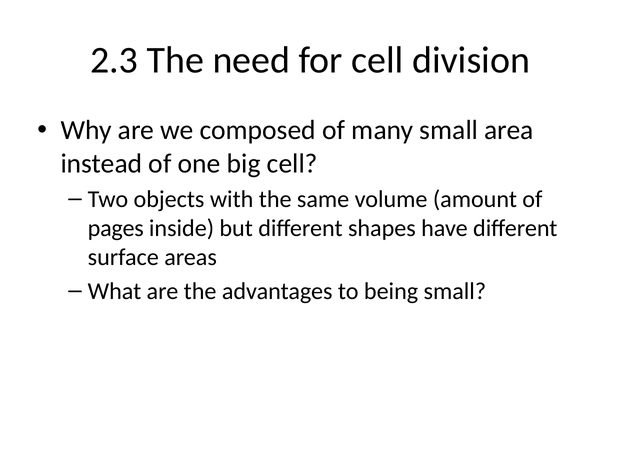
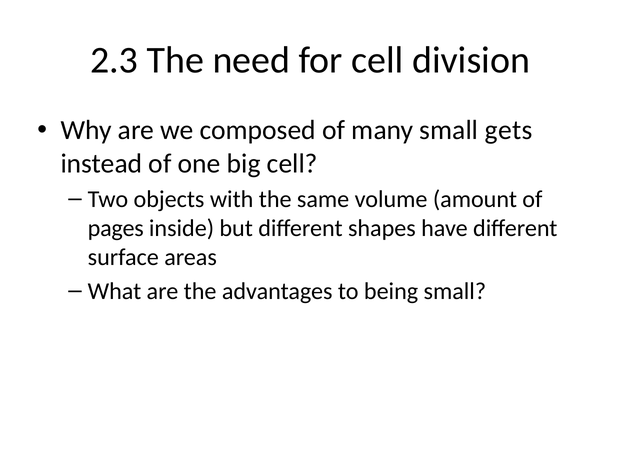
area: area -> gets (509, 130)
